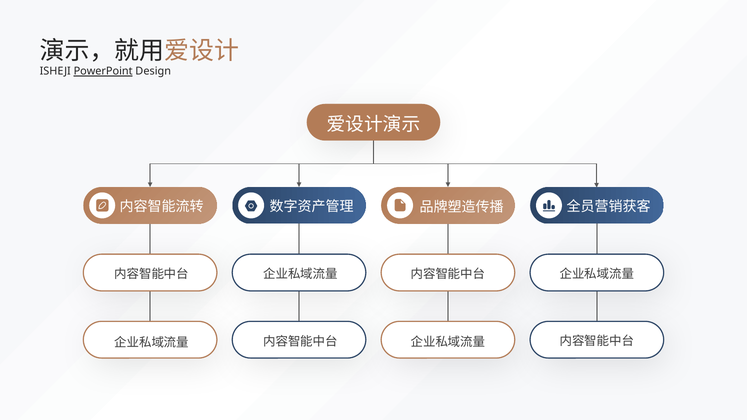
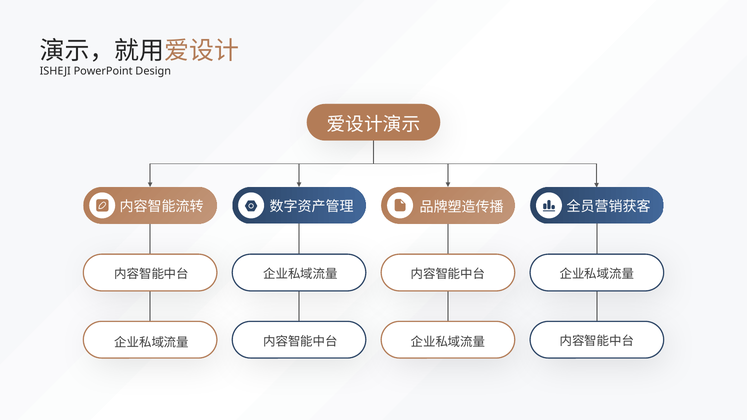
PowerPoint underline: present -> none (103, 71)
